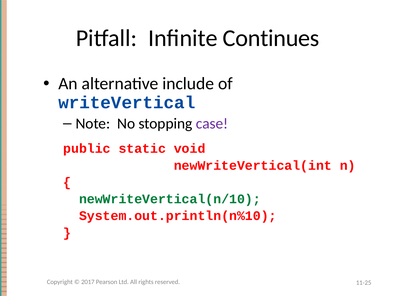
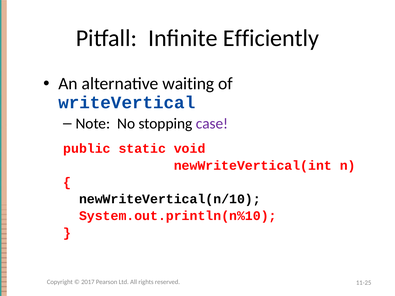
Continues: Continues -> Efficiently (271, 38)
include: include -> waiting (188, 84)
newWriteVertical(n/10 colour: green -> black (170, 199)
